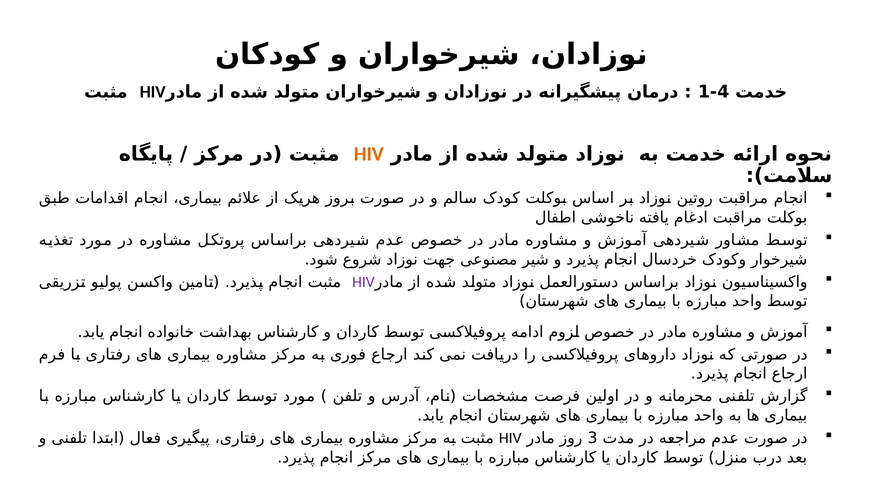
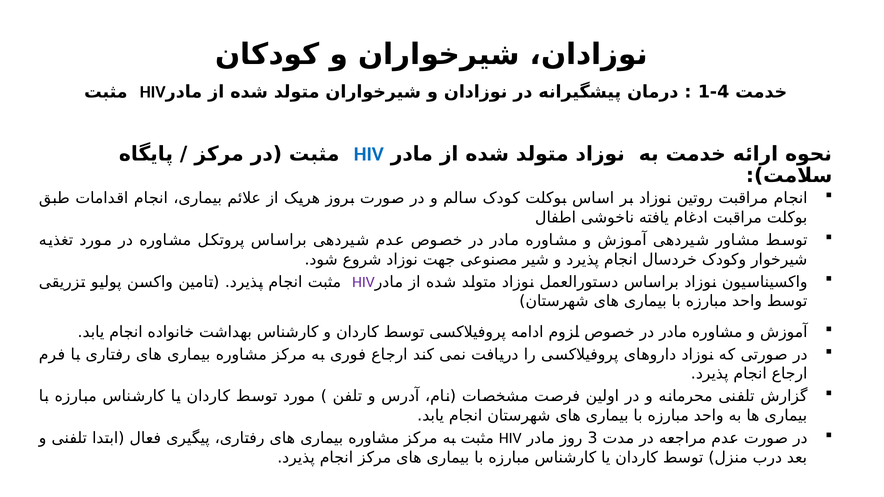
HIV colour: orange -> blue (369, 154)
